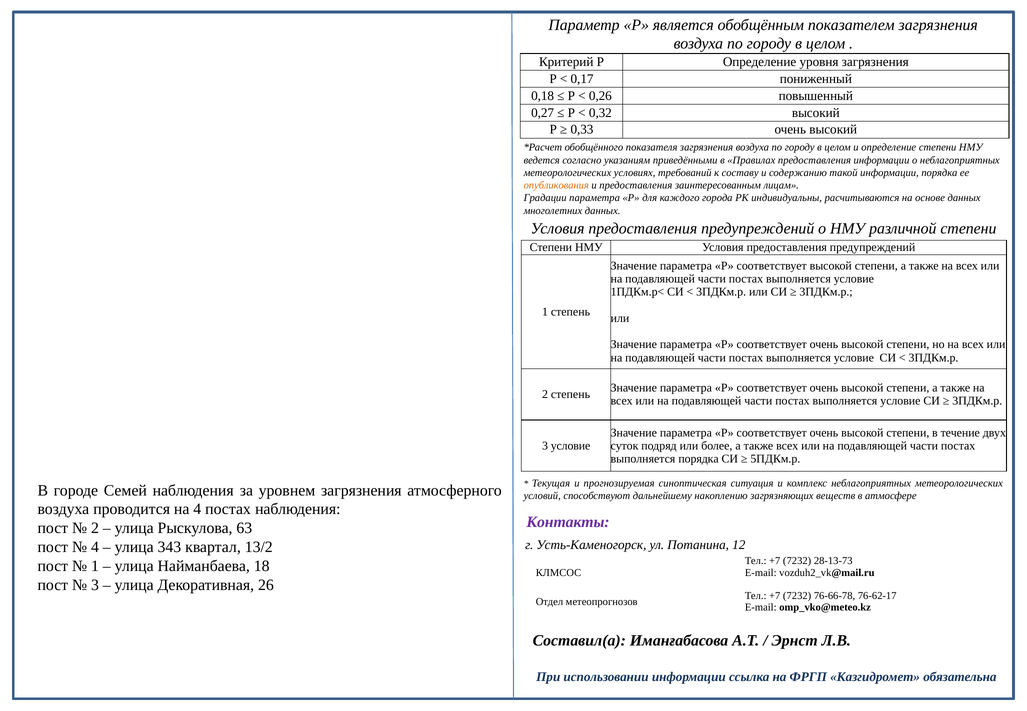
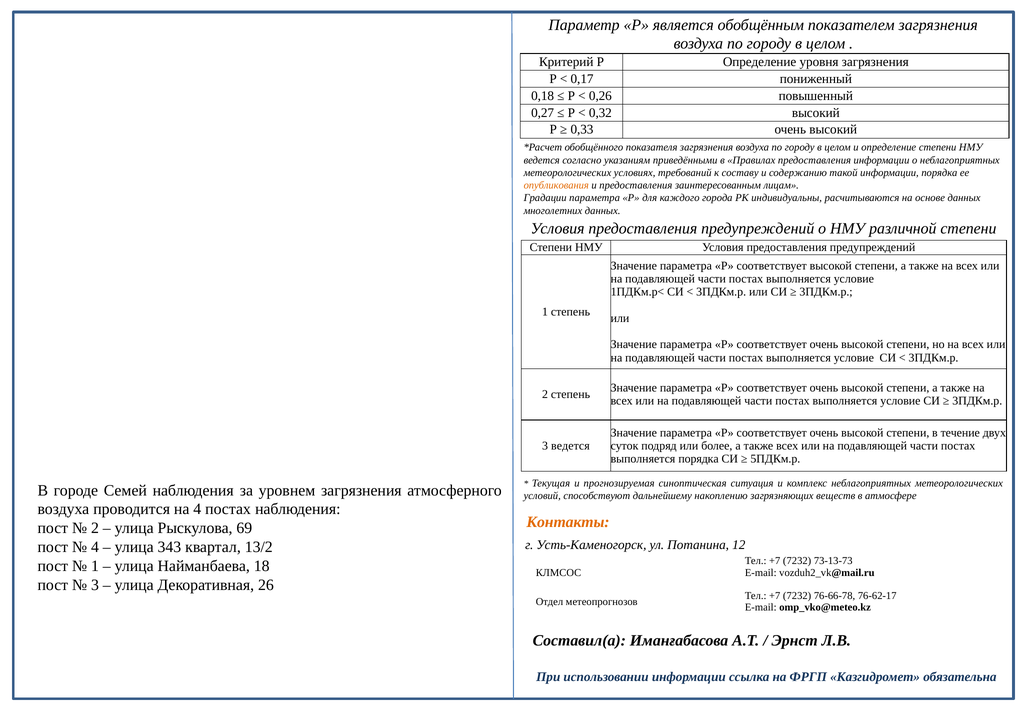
3 условие: условие -> ведется (570, 446)
Контакты colour: purple -> orange (568, 522)
63: 63 -> 69 (244, 528)
28-13-73: 28-13-73 -> 73-13-73 (833, 561)
